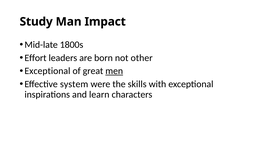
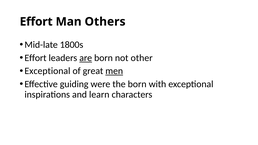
Study: Study -> Effort (36, 22)
Impact: Impact -> Others (105, 22)
are underline: none -> present (86, 58)
system: system -> guiding (74, 84)
the skills: skills -> born (137, 84)
